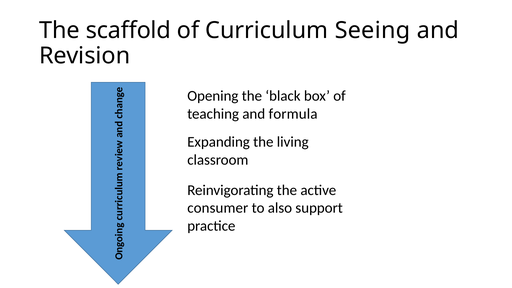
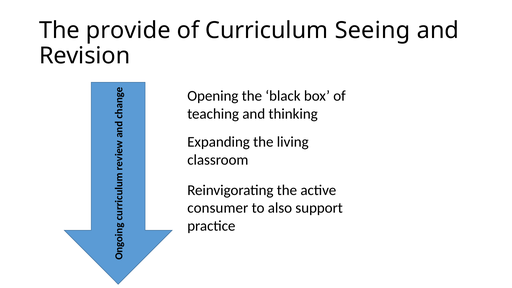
scaffold: scaffold -> provide (128, 30)
formula: formula -> thinking (293, 114)
